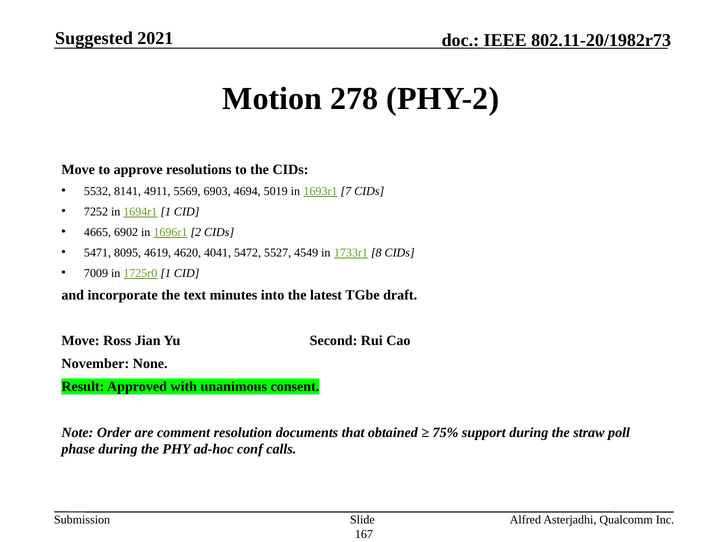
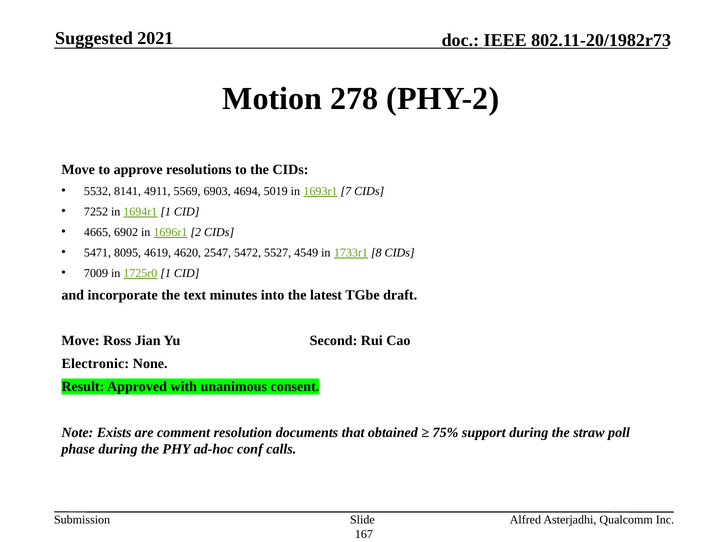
4041: 4041 -> 2547 (218, 252)
November: November -> Electronic (95, 363)
Order: Order -> Exists (114, 432)
